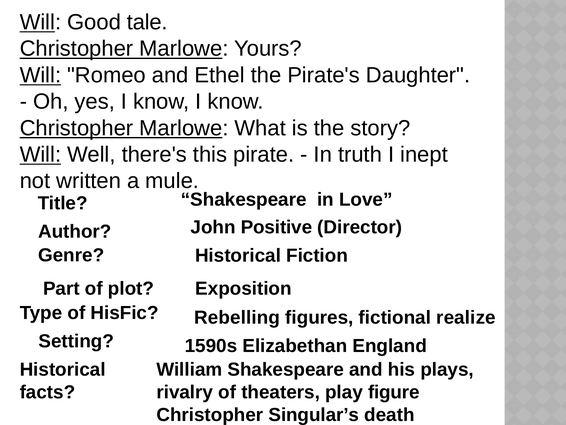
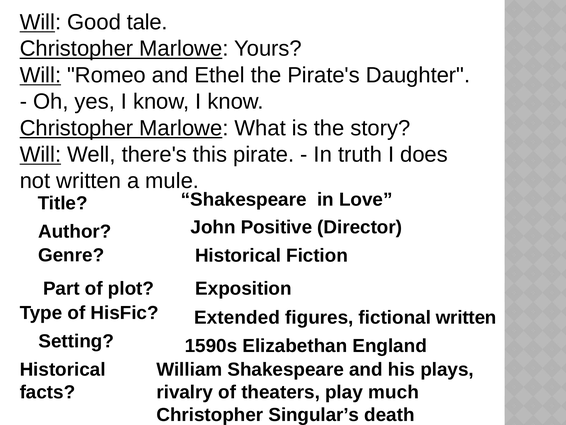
inept: inept -> does (424, 154)
Rebelling: Rebelling -> Extended (237, 317)
fictional realize: realize -> written (466, 317)
figure: figure -> much (394, 392)
